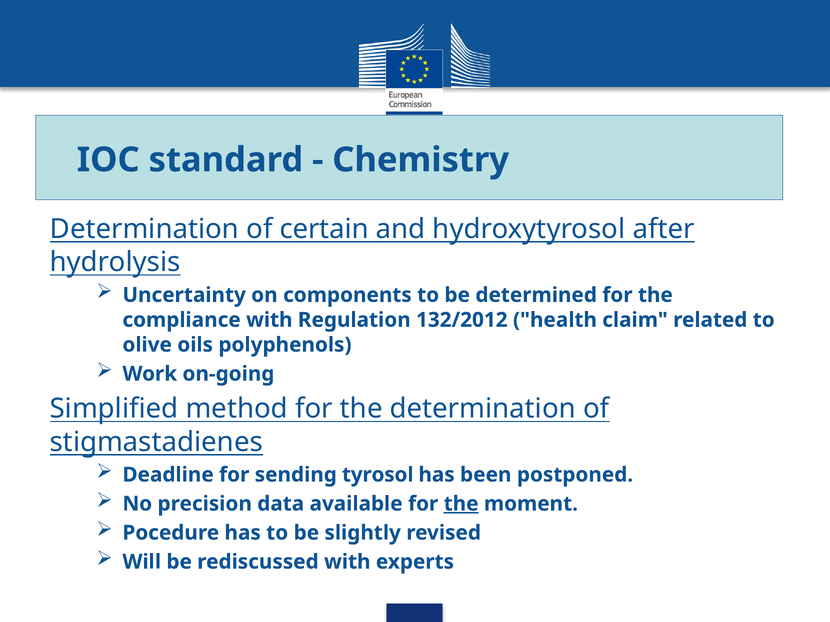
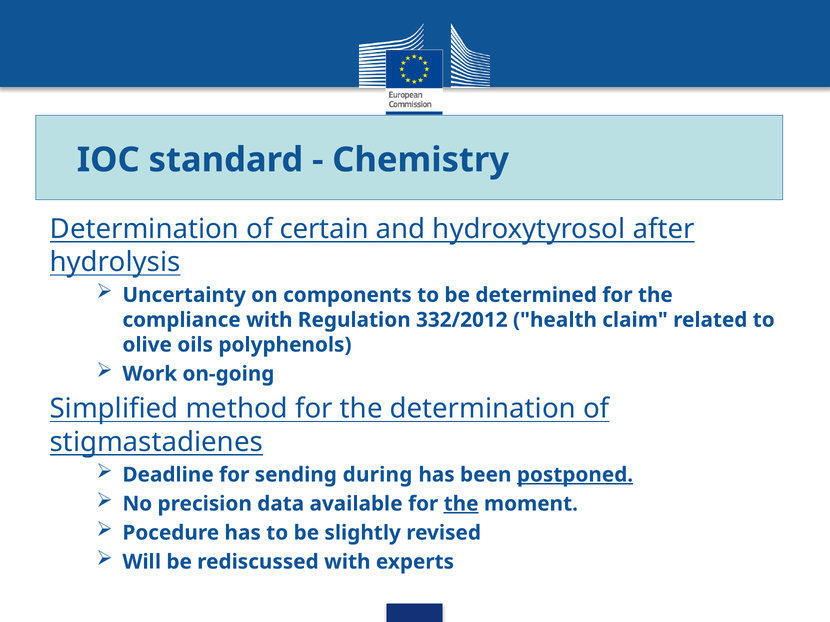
132/2012: 132/2012 -> 332/2012 (462, 320)
tyrosol: tyrosol -> during (378, 475)
postponed underline: none -> present (575, 475)
